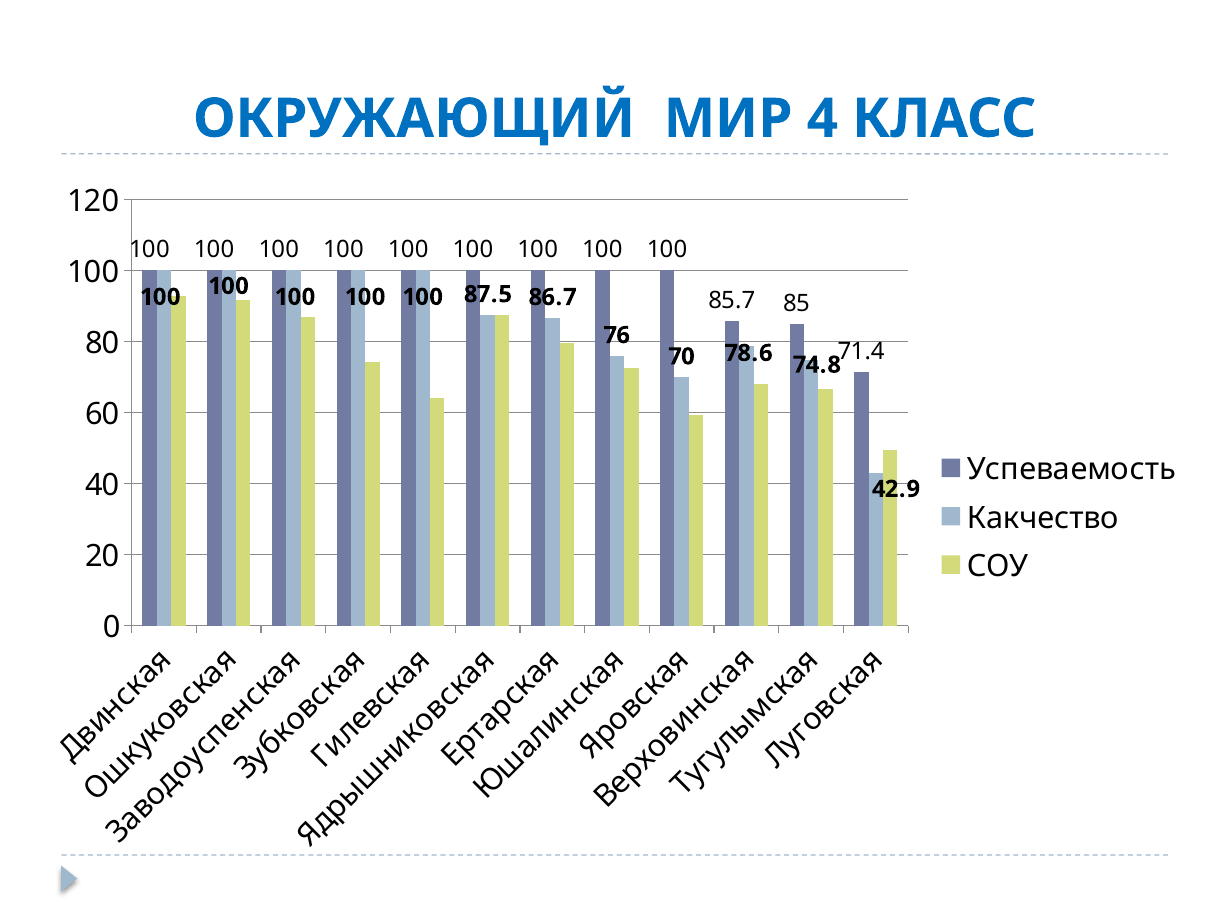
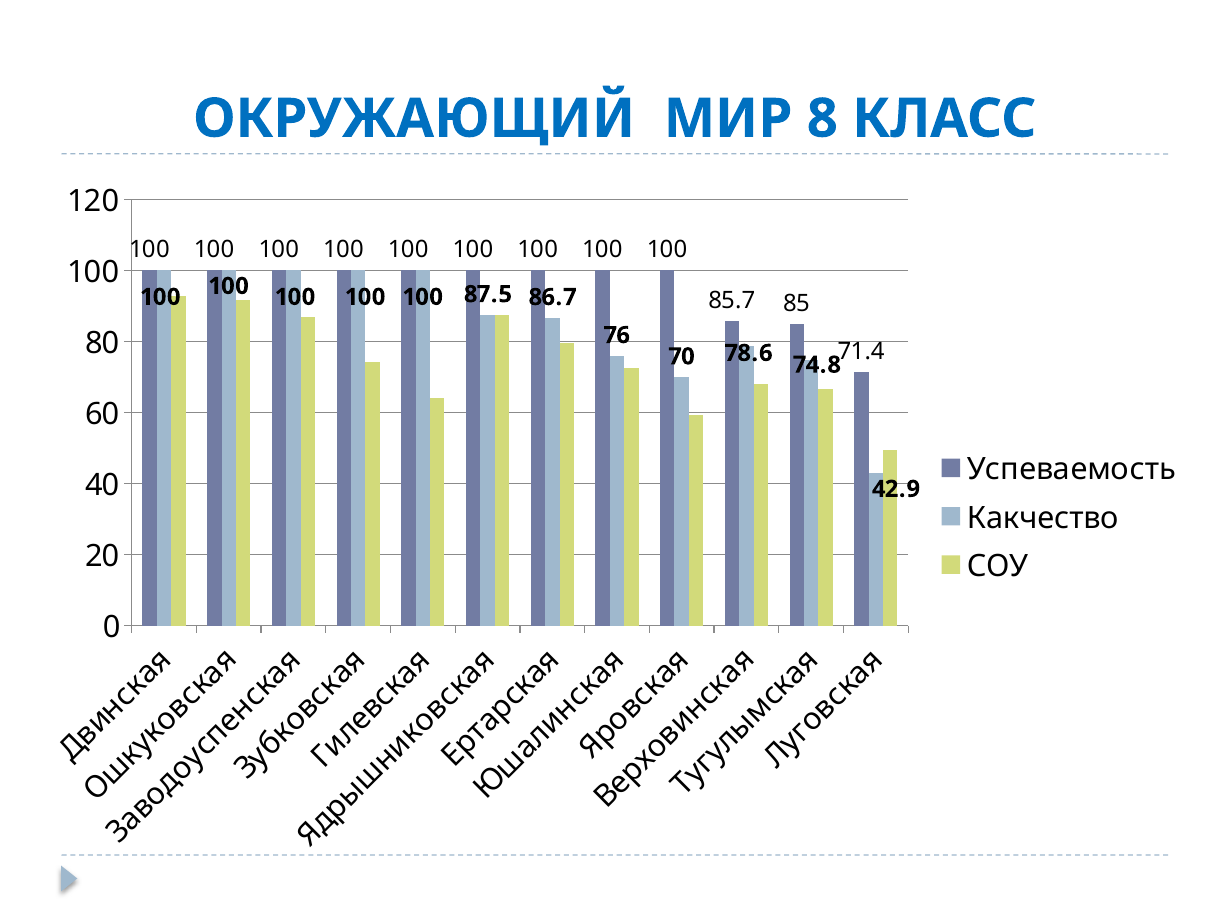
4: 4 -> 8 (822, 119)
